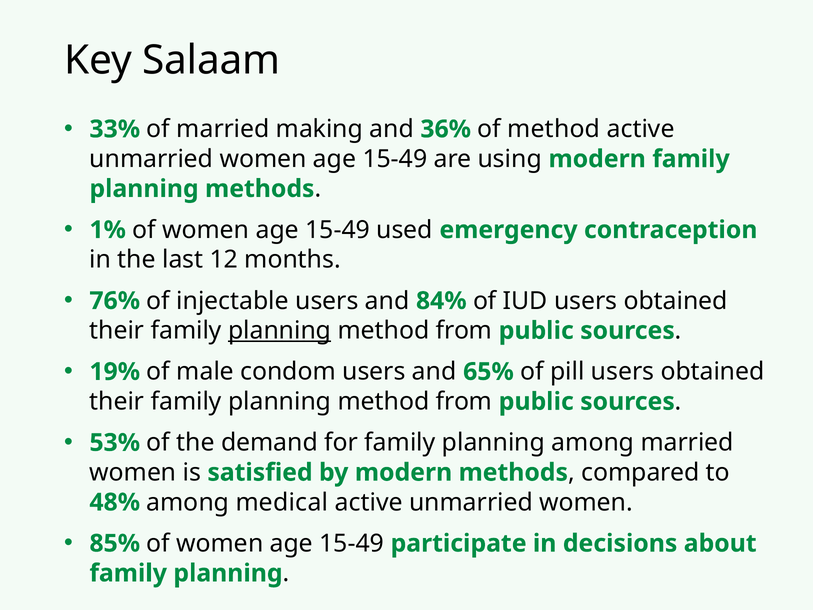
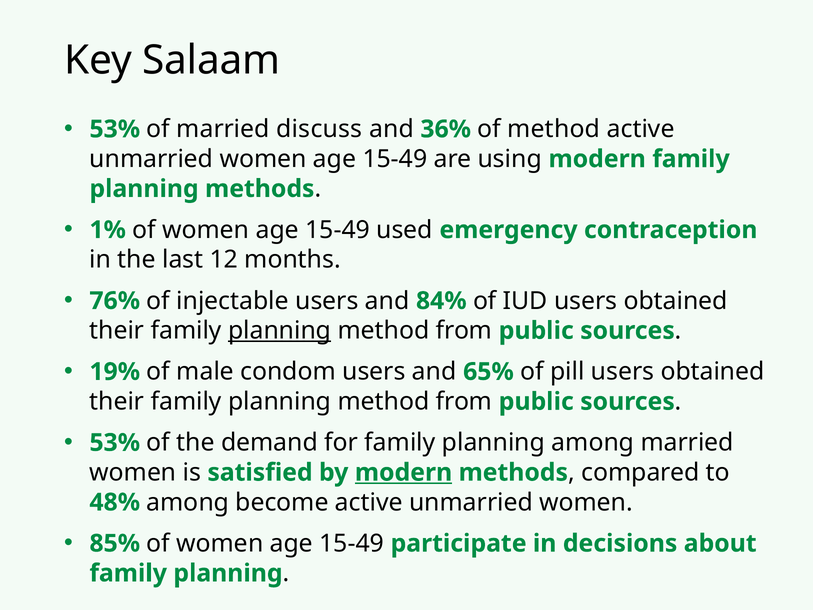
33%: 33% -> 53% (115, 129)
making: making -> discuss (319, 129)
modern underline: none -> present (403, 472)
medical: medical -> become (282, 502)
